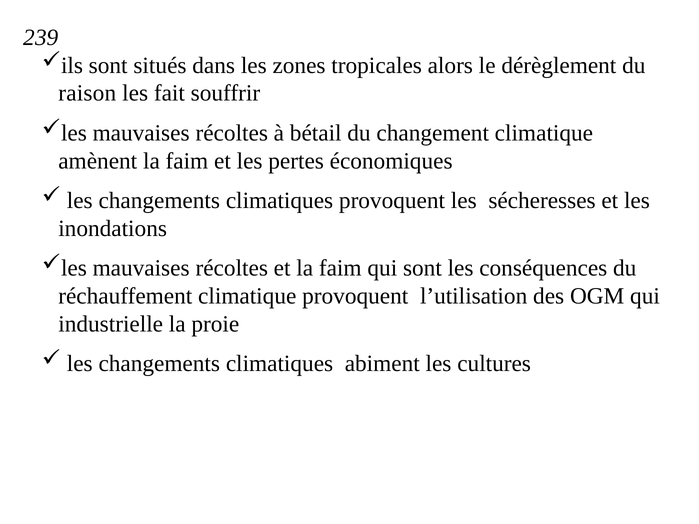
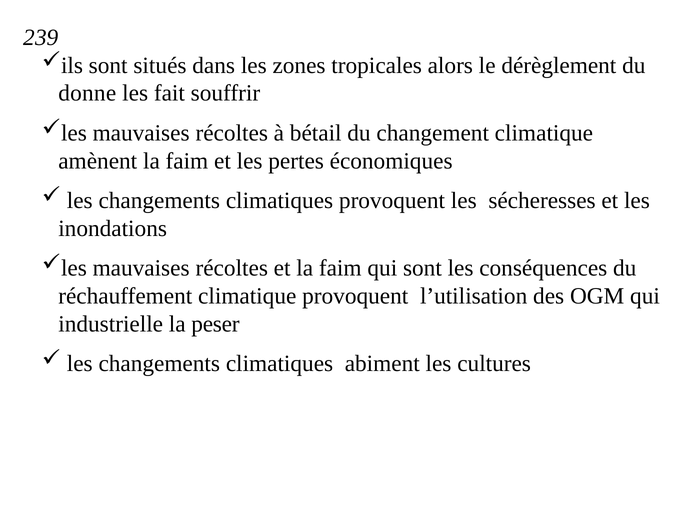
raison: raison -> donne (87, 93)
proie: proie -> peser (215, 324)
